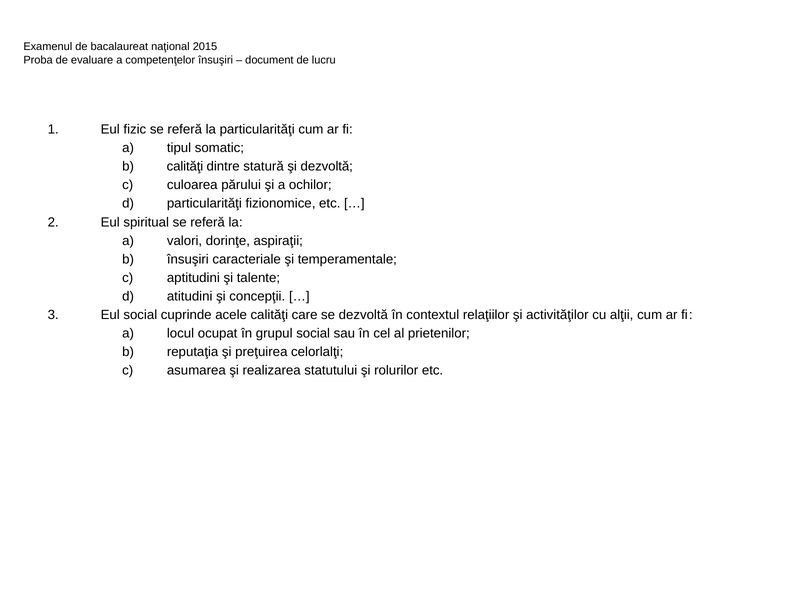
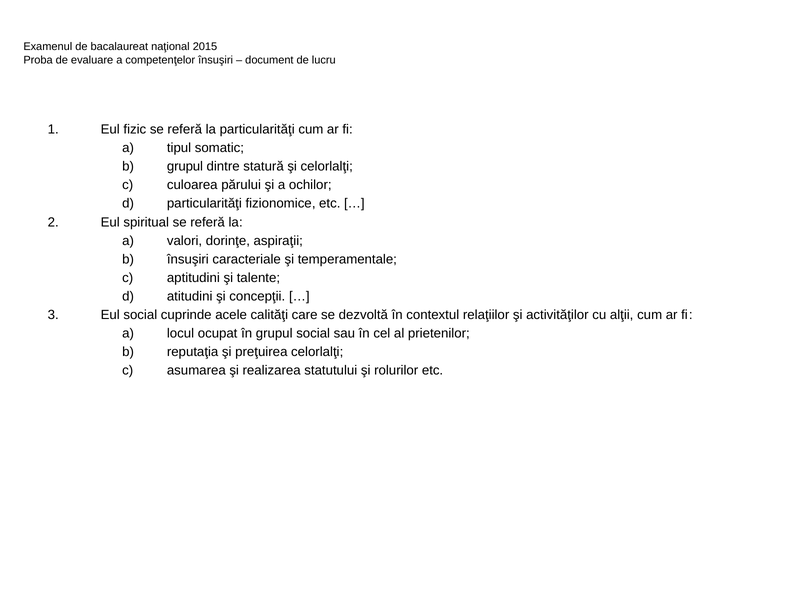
calităţi: calităţi -> grupul (185, 167)
şi dezvoltă: dezvoltă -> celorlalţi (327, 167)
